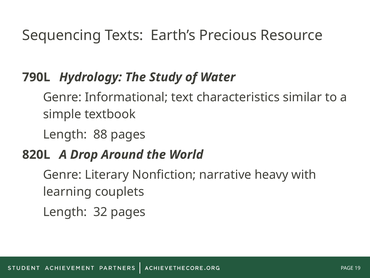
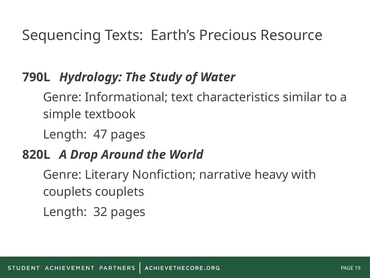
88: 88 -> 47 (100, 134)
learning: learning -> couplets (67, 192)
